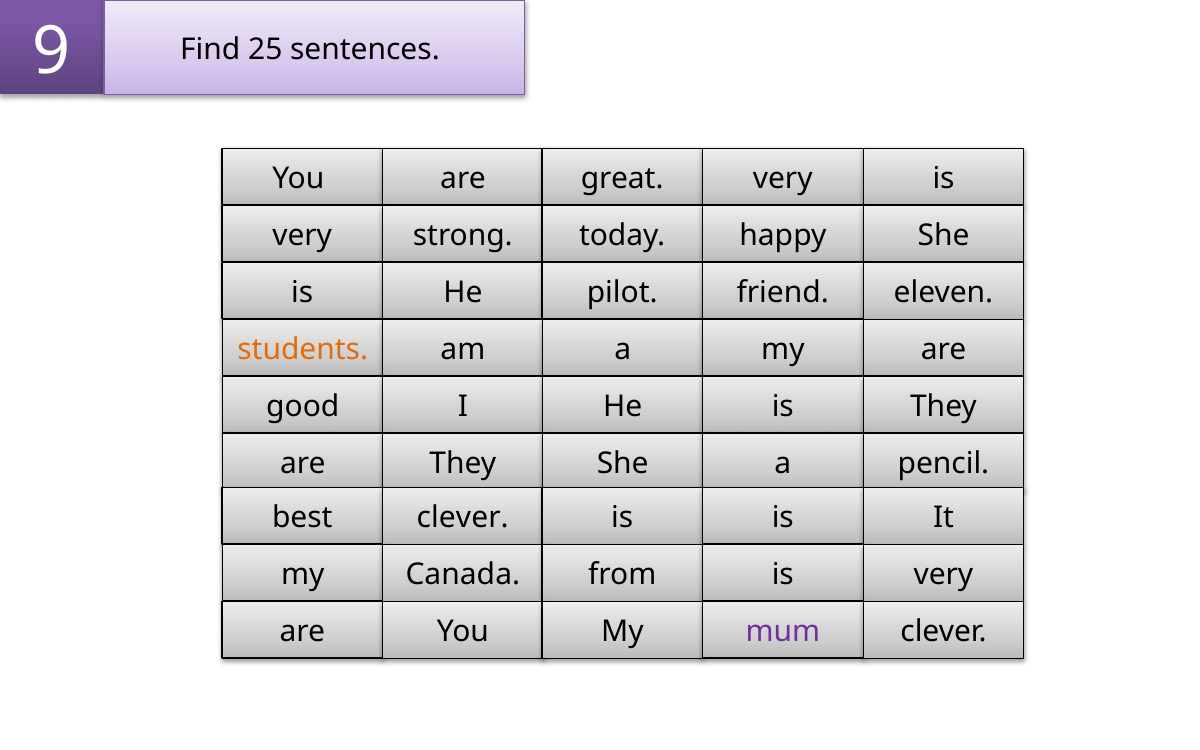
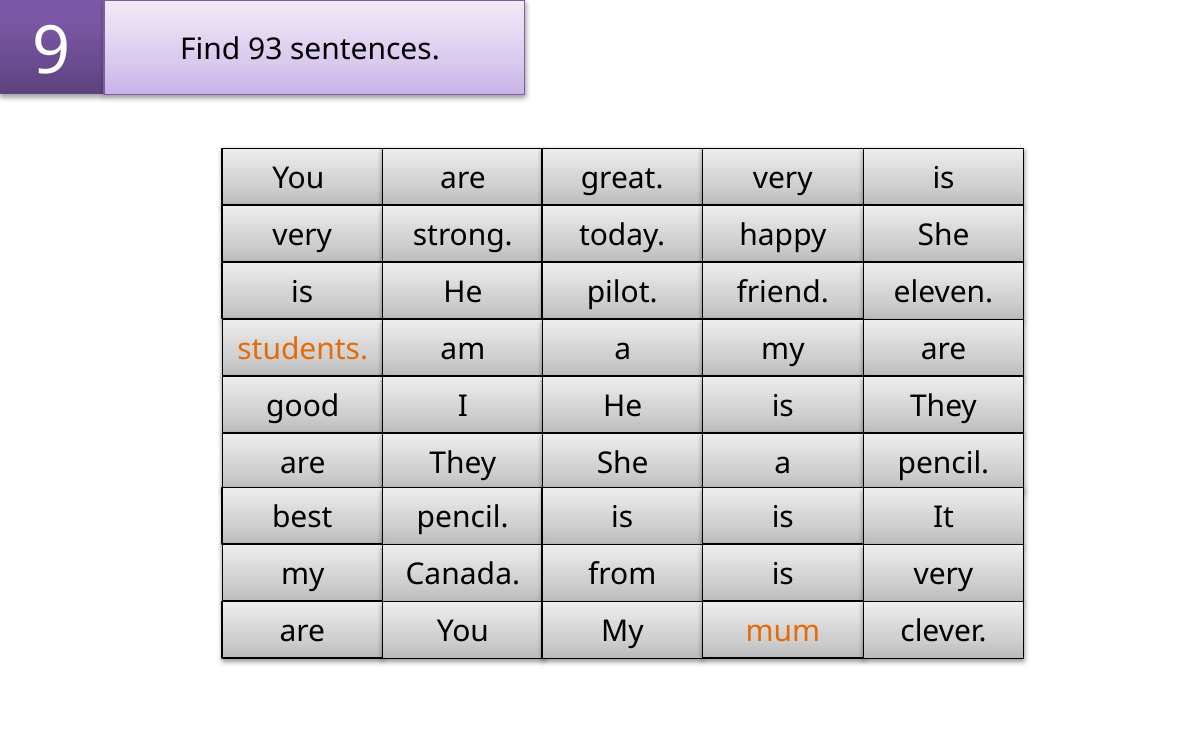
25: 25 -> 93 (265, 49)
best clever: clever -> pencil (463, 518)
mum colour: purple -> orange (783, 632)
